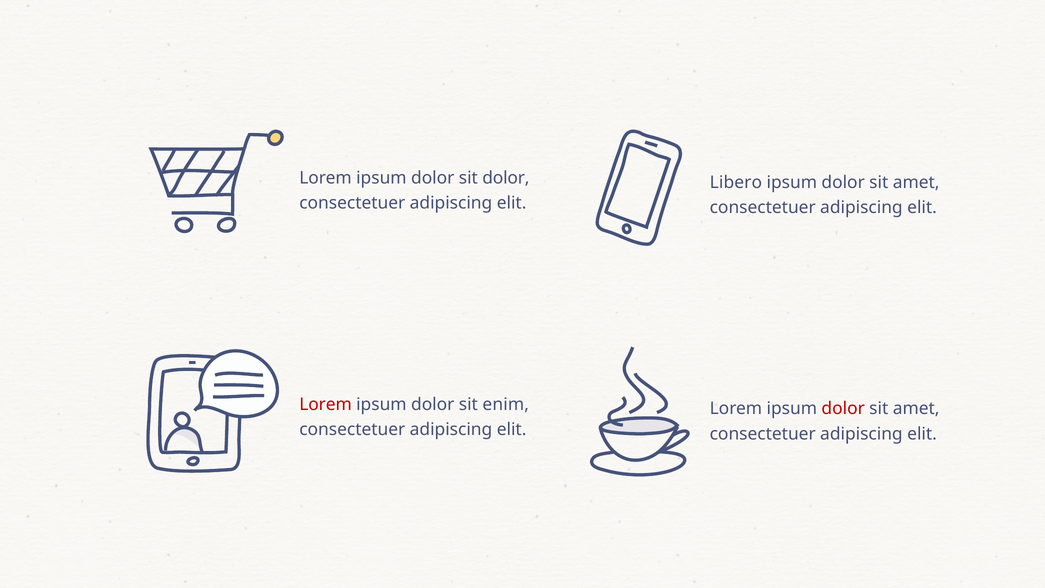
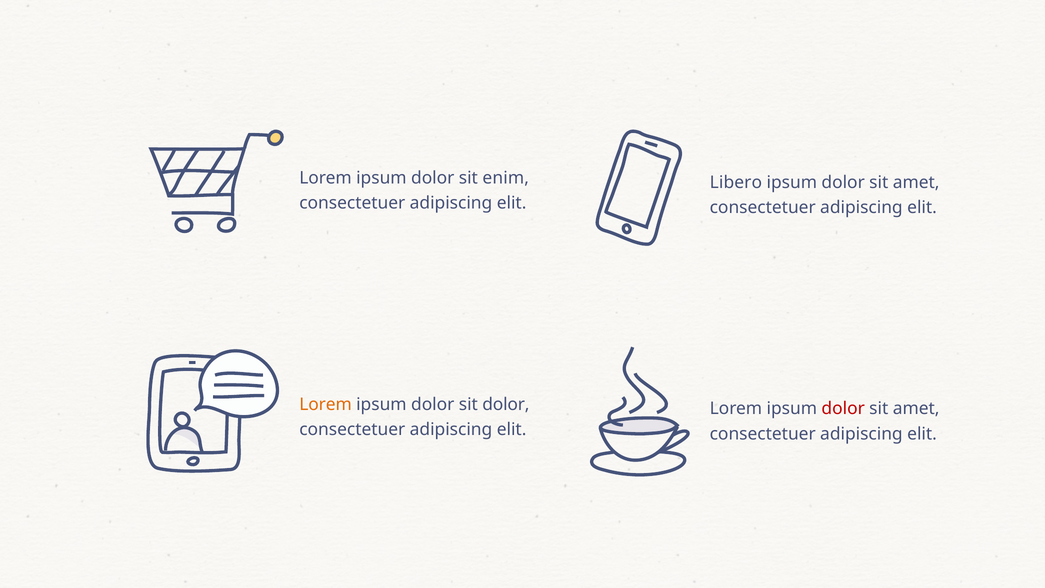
sit dolor: dolor -> enim (506, 178)
Lorem colour: red -> orange (326, 404)
sit enim: enim -> dolor (506, 404)
